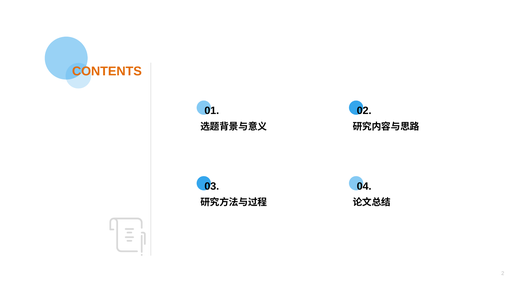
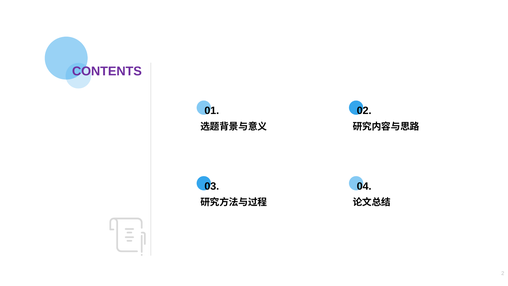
CONTENTS colour: orange -> purple (107, 71)
